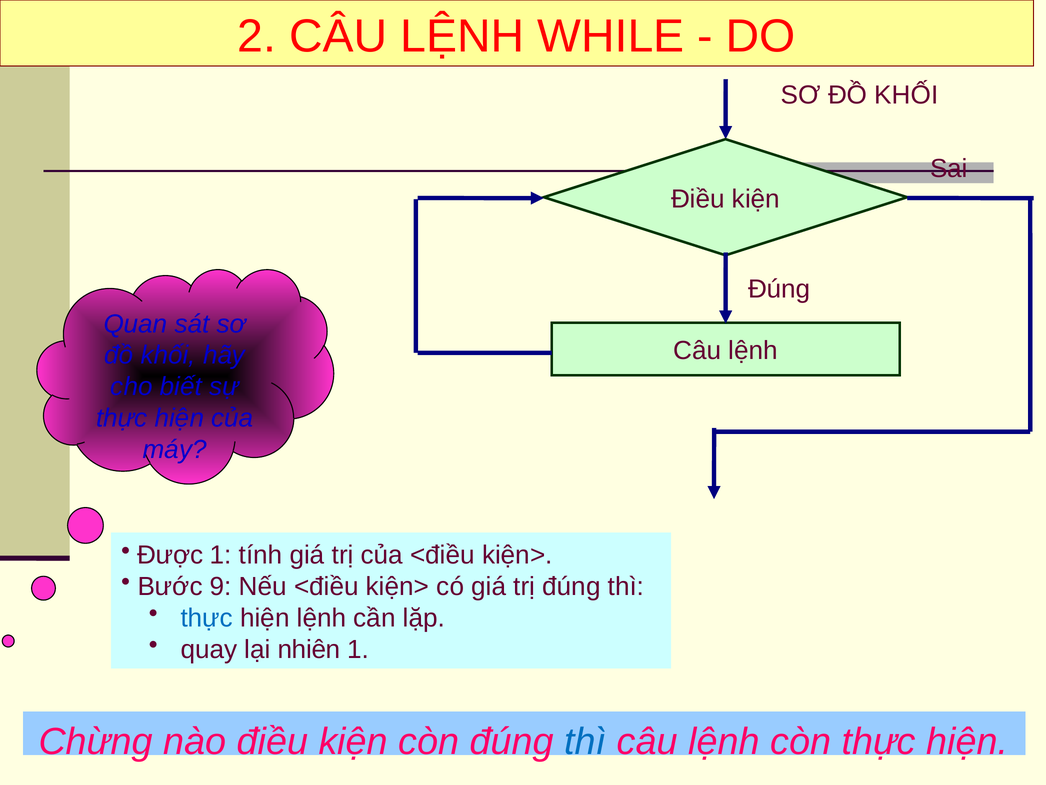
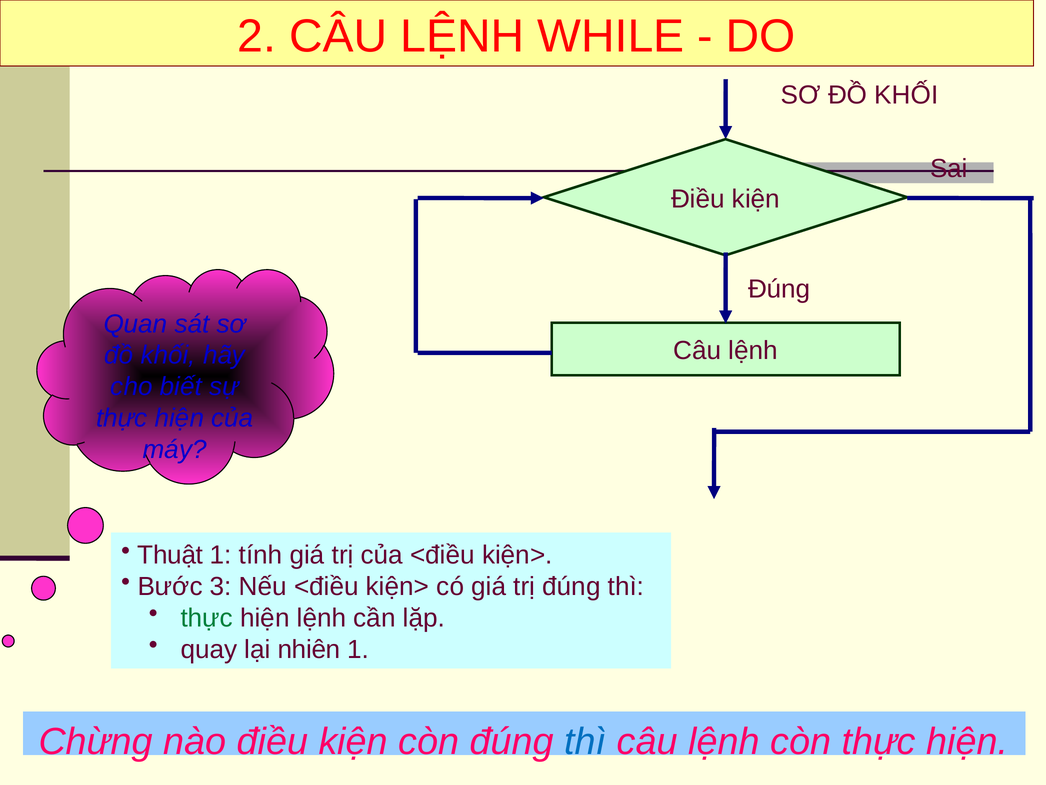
Được: Được -> Thuật (170, 555)
9: 9 -> 3 (221, 586)
thực colour: blue -> green (207, 618)
